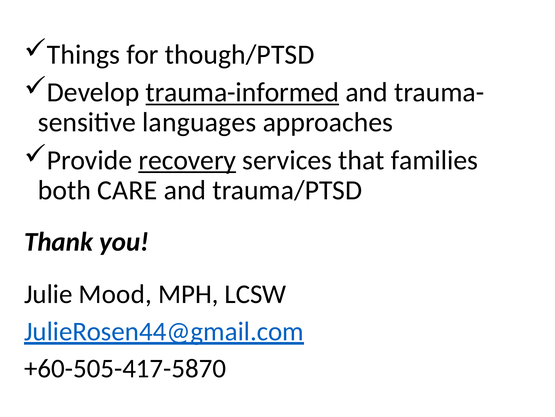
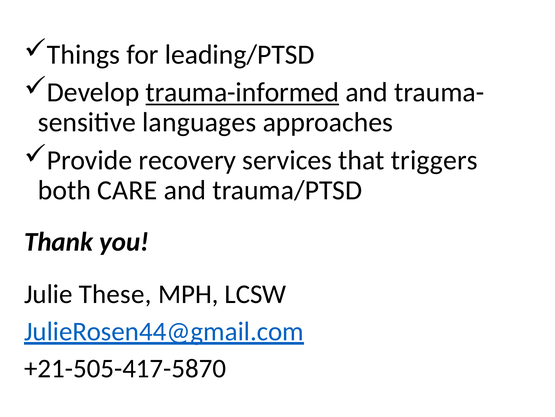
though/PTSD: though/PTSD -> leading/PTSD (240, 55)
recovery underline: present -> none (187, 160)
families: families -> triggers (434, 160)
Mood: Mood -> These (115, 294)
+60-505-417-5870: +60-505-417-5870 -> +21-505-417-5870 (125, 368)
